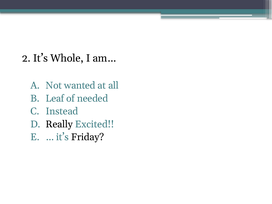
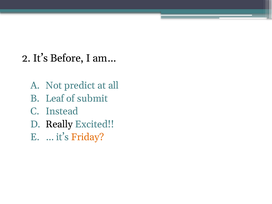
Whole: Whole -> Before (67, 58)
wanted: wanted -> predict (80, 85)
needed: needed -> submit (93, 98)
Friday colour: black -> orange (88, 137)
